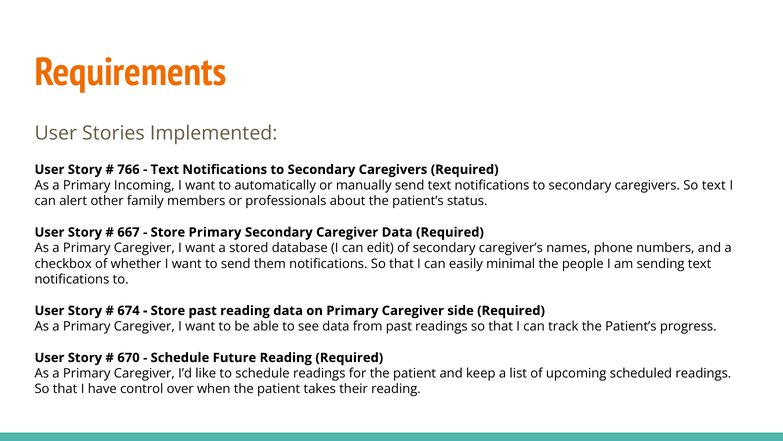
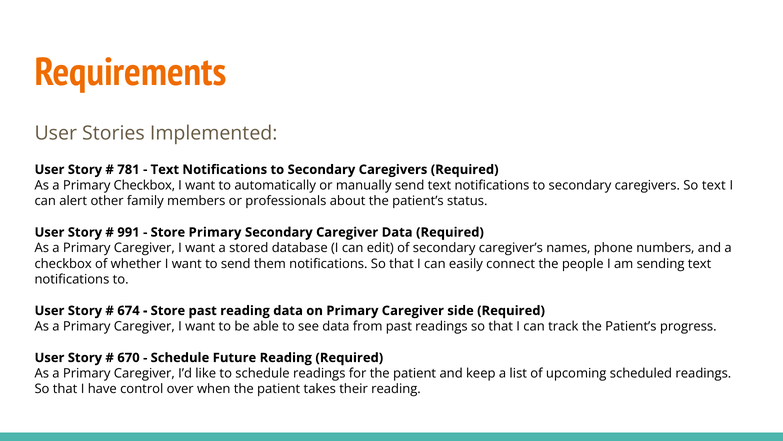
766: 766 -> 781 (128, 169)
Primary Incoming: Incoming -> Checkbox (144, 185)
667: 667 -> 991 (128, 232)
minimal: minimal -> connect (511, 263)
